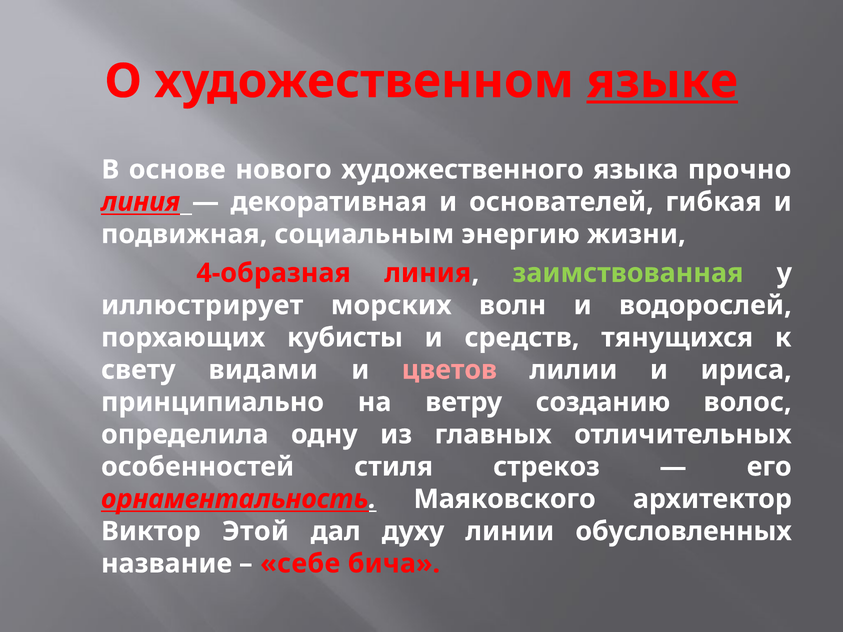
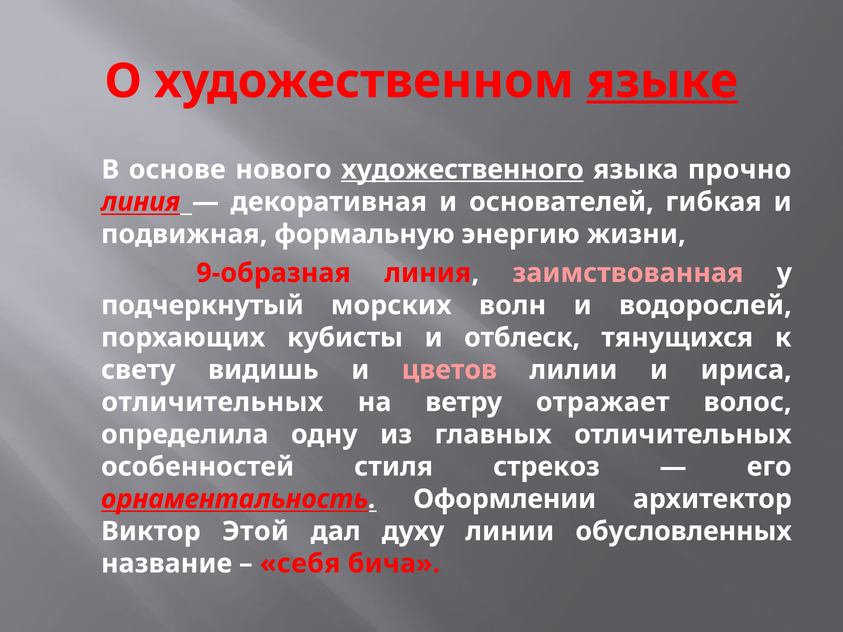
художественного underline: none -> present (462, 170)
социальным: социальным -> формальную (364, 234)
4-образная: 4-образная -> 9-образная (274, 273)
заимствованная colour: light green -> pink (628, 273)
иллюстрирует: иллюстрирует -> подчеркнутый (202, 305)
средств: средств -> отблеск (522, 338)
видами: видами -> видишь (263, 370)
принципиально: принципиально -> отличительных (212, 402)
созданию: созданию -> отражает (603, 402)
Маяковского: Маяковского -> Оформлении (505, 499)
себе: себе -> себя (300, 564)
